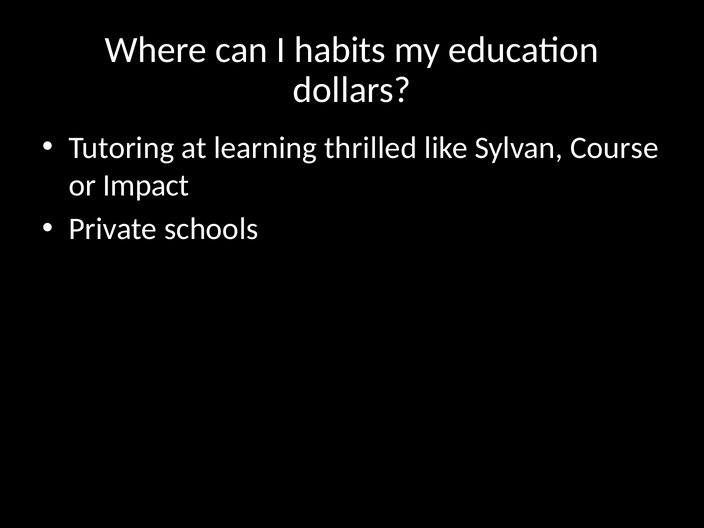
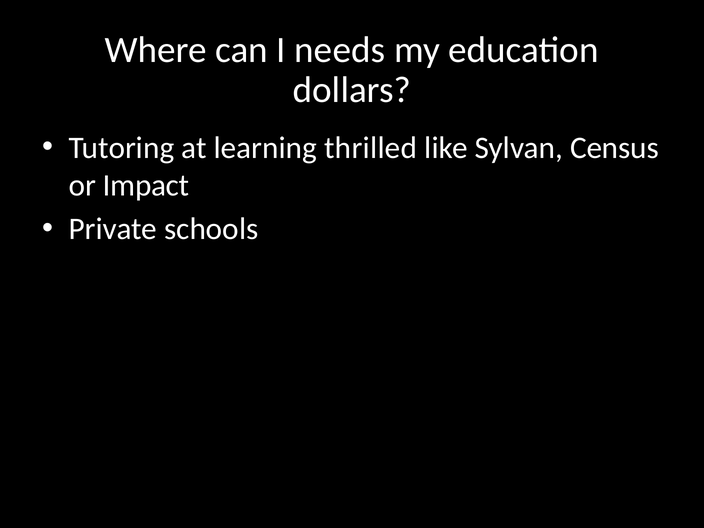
habits: habits -> needs (340, 50)
Course: Course -> Census (614, 148)
